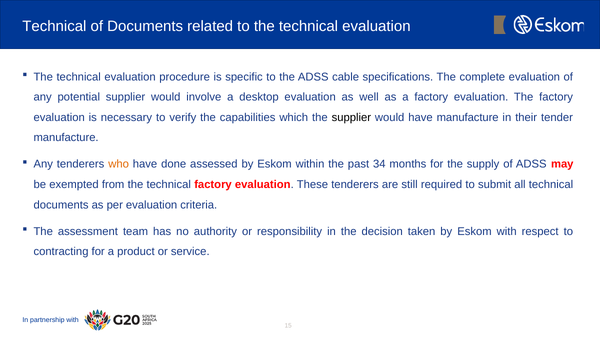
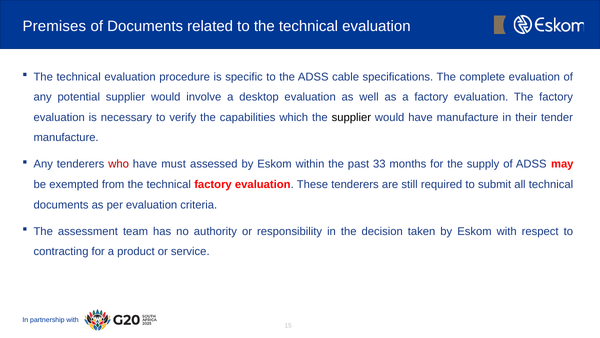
Technical: Technical -> Premises (54, 26)
who colour: orange -> red (119, 164)
done: done -> must (174, 164)
34: 34 -> 33 (379, 164)
